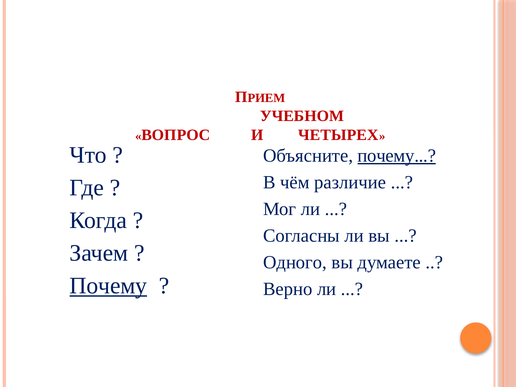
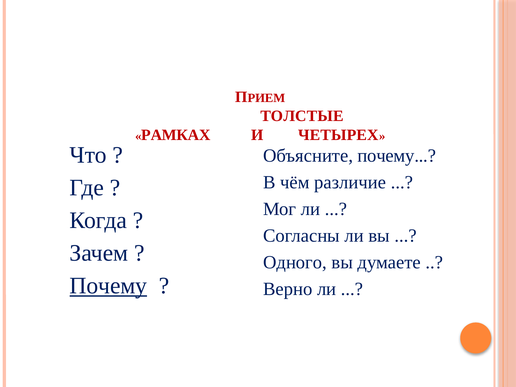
УЧЕБНОМ: УЧЕБНОМ -> ТОЛСТЫЕ (302, 116)
ВОПРОС: ВОПРОС -> РАМКАХ (176, 135)
почему underline: present -> none (397, 156)
